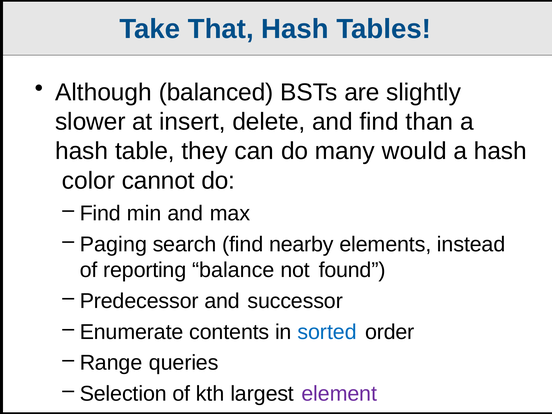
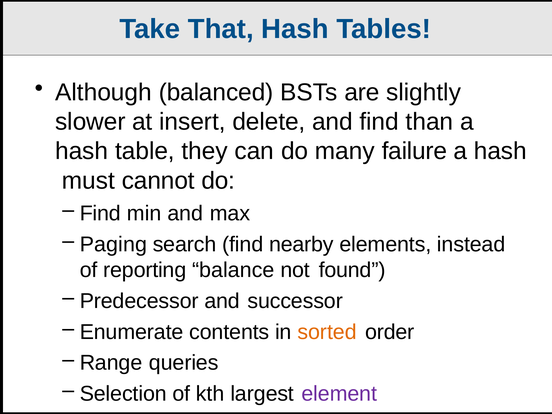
would: would -> failure (414, 151)
color: color -> must (88, 181)
sorted colour: blue -> orange (327, 332)
